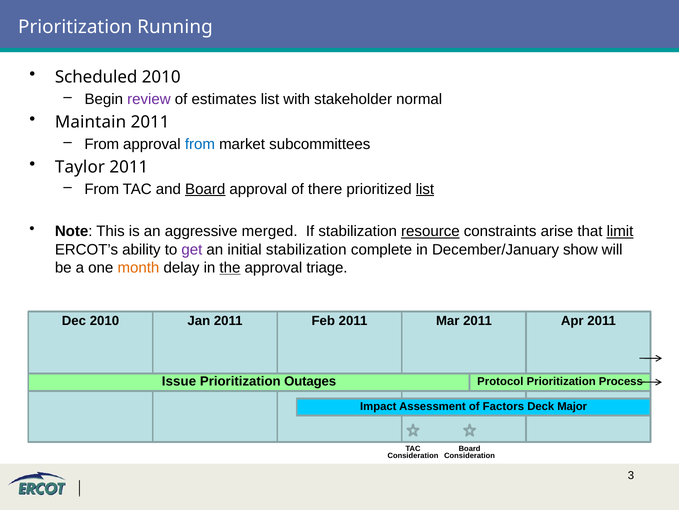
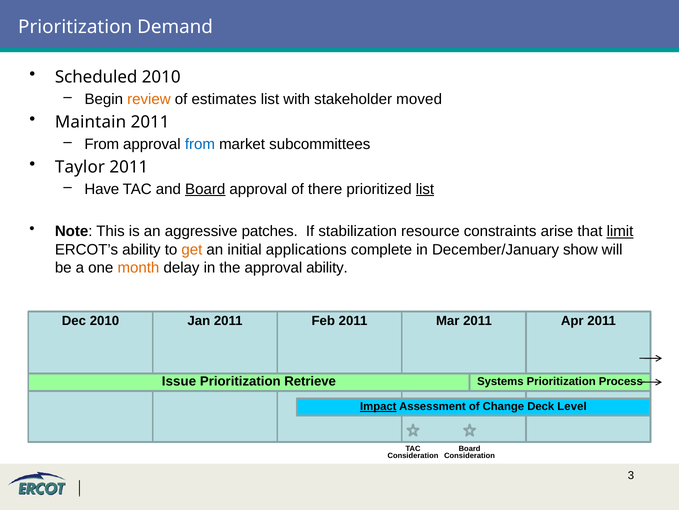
Running: Running -> Demand (175, 27)
review colour: purple -> orange (149, 99)
normal: normal -> moved (419, 99)
From: From -> Have (102, 189)
merged: merged -> patches (270, 231)
resource underline: present -> none (430, 231)
get colour: purple -> orange (192, 249)
initial stabilization: stabilization -> applications (306, 249)
the underline: present -> none (230, 267)
approval triage: triage -> ability (327, 267)
Outages: Outages -> Retrieve (310, 381)
Protocol: Protocol -> Systems (500, 381)
Impact underline: none -> present (378, 406)
Factors: Factors -> Change (503, 406)
Major: Major -> Level (572, 406)
